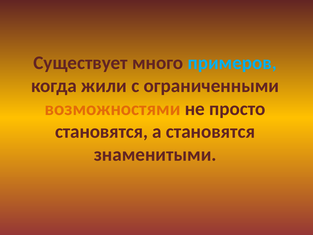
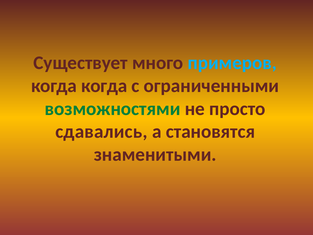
когда жили: жили -> когда (104, 86)
возможностями colour: orange -> green (113, 109)
становятся: становятся -> сдавались (101, 132)
